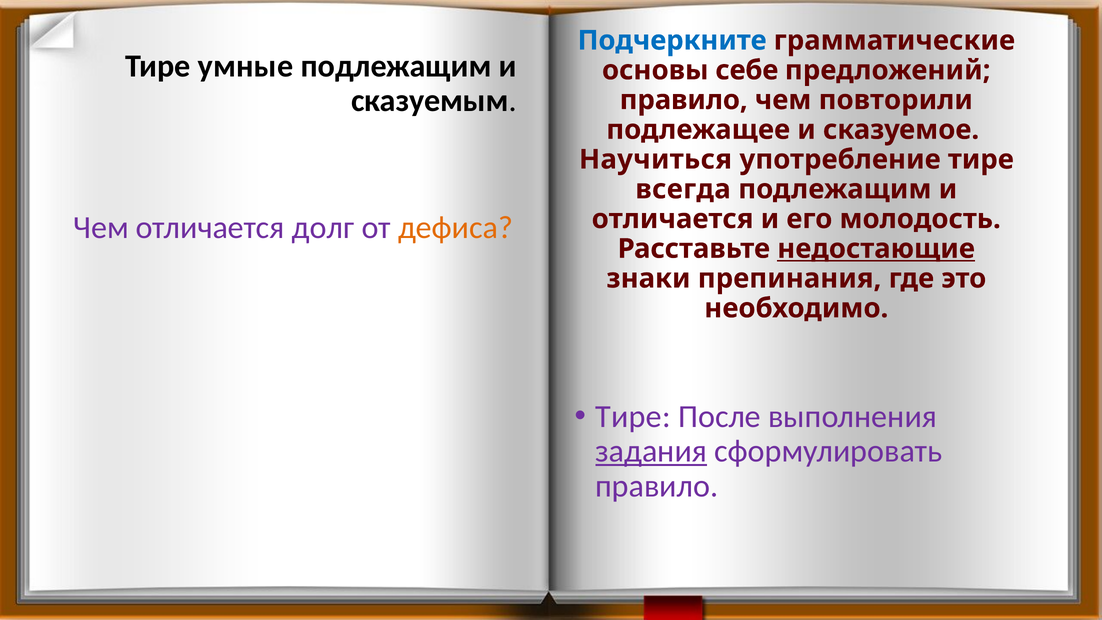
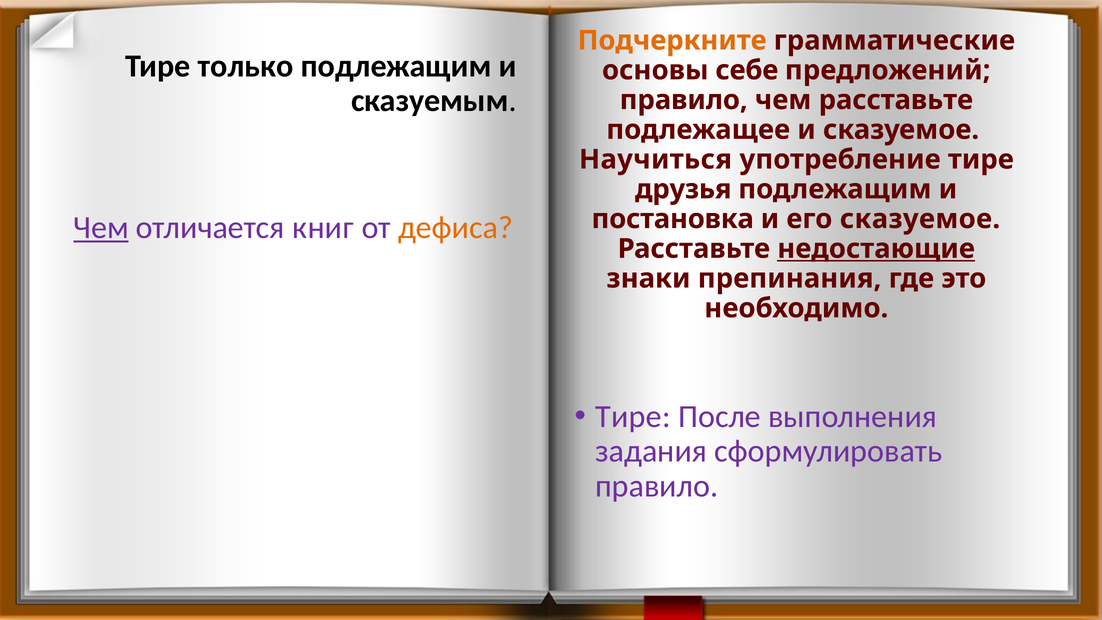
Подчеркните colour: blue -> orange (672, 40)
умные: умные -> только (246, 66)
чем повторили: повторили -> расставьте (896, 100)
всегда: всегда -> друзья (683, 189)
отличается: отличается -> постановка (673, 219)
его молодость: молодость -> сказуемое (920, 219)
Чем underline: none -> present (101, 228)
долг: долг -> книг (323, 228)
задания underline: present -> none (651, 451)
